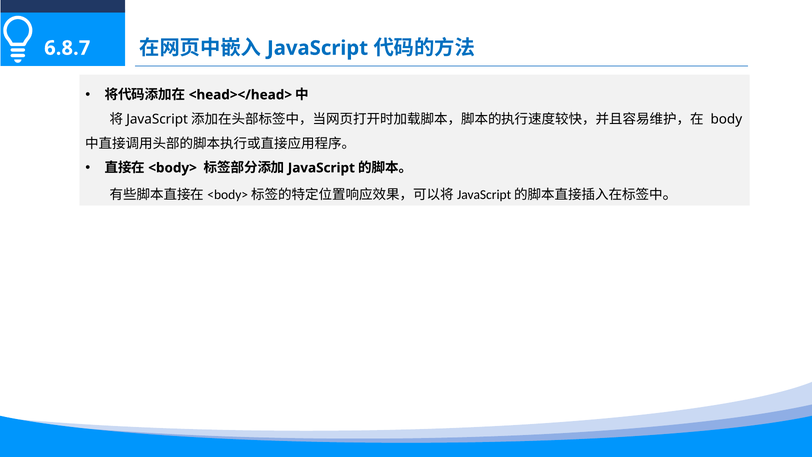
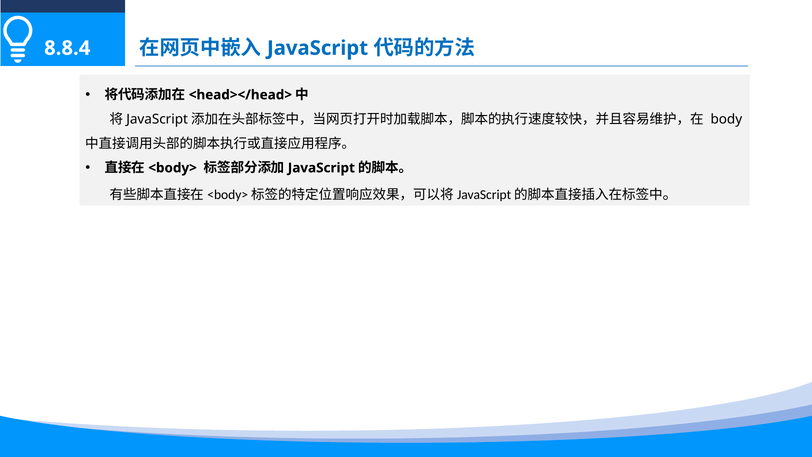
6.8.7: 6.8.7 -> 8.8.4 (67, 48)
